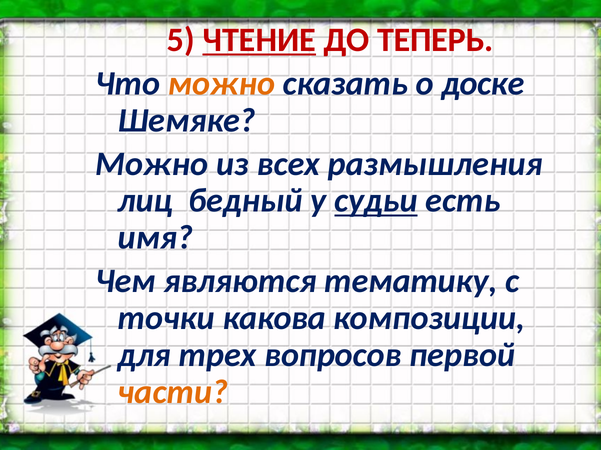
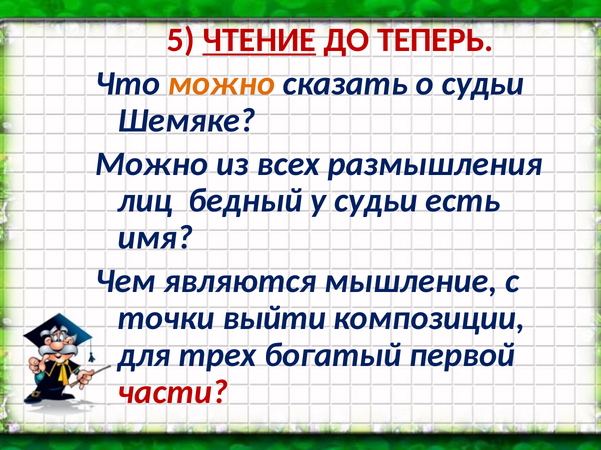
о доске: доске -> судьи (483, 84)
судьи underline: present -> none (376, 201)
тематику: тематику -> мышление (411, 282)
какова: какова -> выйти (274, 319)
вопросов: вопросов -> богатый (333, 355)
части colour: orange -> red (173, 392)
